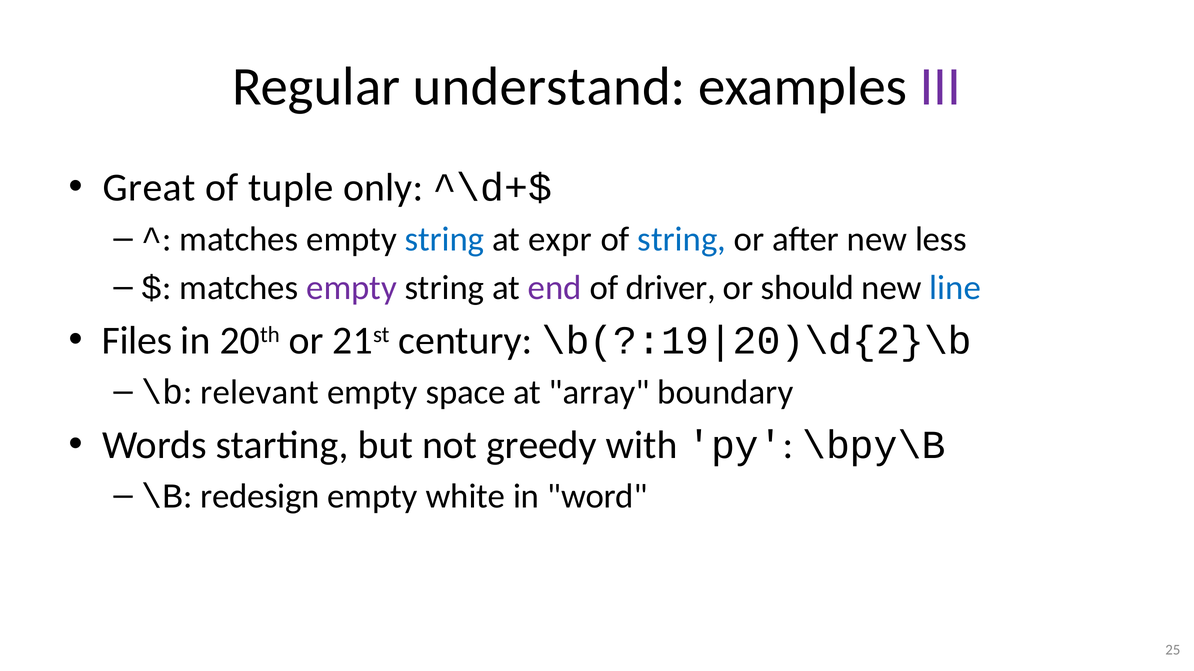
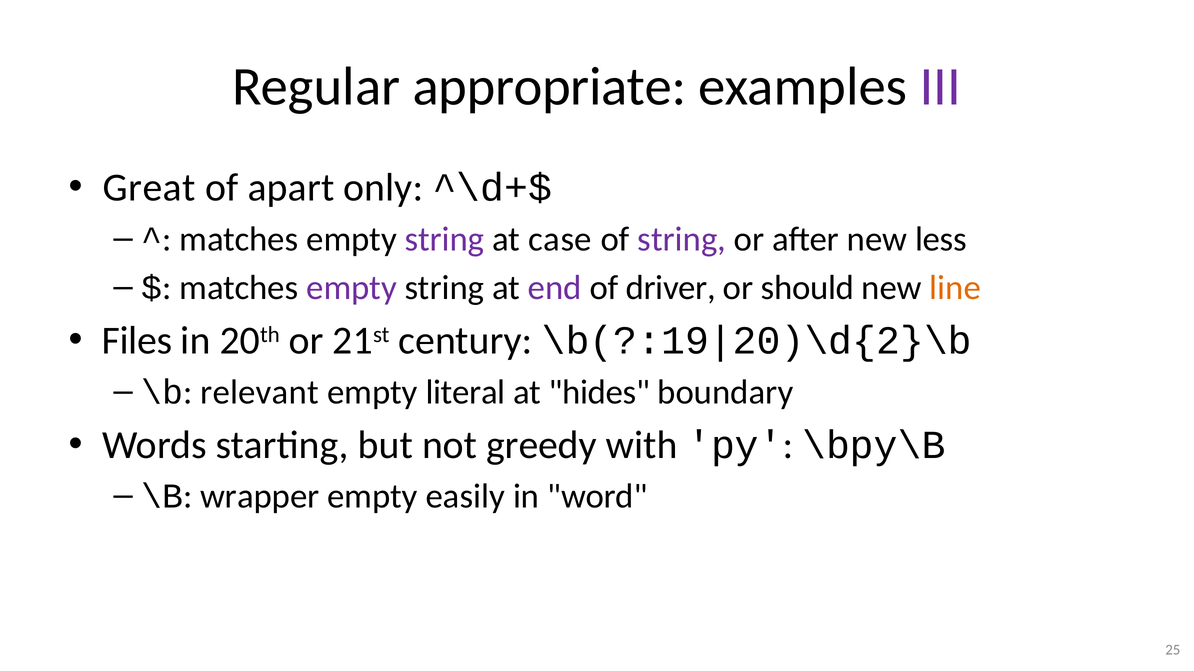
understand: understand -> appropriate (549, 87)
tuple: tuple -> apart (291, 188)
string colour: blue -> purple (444, 239)
expr: expr -> case (560, 239)
string colour: blue -> purple (682, 239)
line colour: blue -> orange (955, 288)
space: space -> literal (466, 392)
array: array -> hides (599, 392)
redesign: redesign -> wrapper (260, 497)
white: white -> easily (465, 497)
